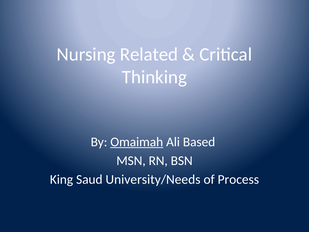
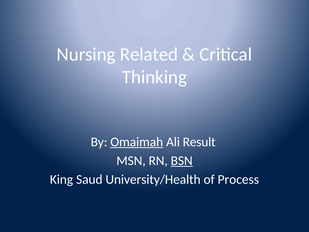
Based: Based -> Result (199, 142)
BSN underline: none -> present (182, 161)
University/Needs: University/Needs -> University/Health (153, 179)
